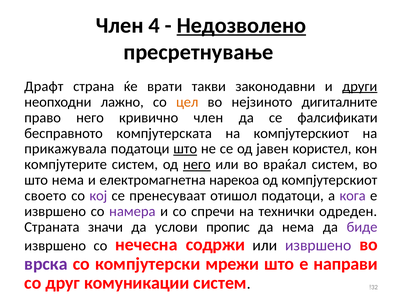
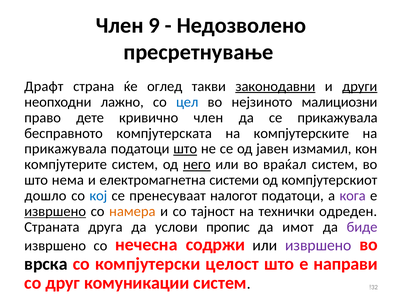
4: 4 -> 9 (154, 25)
Недозволено underline: present -> none (241, 25)
врати: врати -> оглед (165, 86)
законодавни underline: none -> present (275, 86)
цел colour: orange -> blue (187, 102)
дигиталните: дигиталните -> малициозни (340, 102)
право него: него -> дете (90, 118)
се фалсификати: фалсификати -> прикажувала (338, 118)
на компјутерскиот: компјутерскиот -> компјутерските (301, 133)
користел: користел -> измамил (322, 149)
нарекоа: нарекоа -> системи (234, 180)
своето: своето -> дошло (45, 196)
кој colour: purple -> blue (98, 196)
отишол: отишол -> налогот (234, 196)
извршено underline: none -> present (55, 212)
намера colour: purple -> orange (132, 212)
спречи: спречи -> тајност (213, 212)
значи: значи -> друга (105, 227)
да нема: нема -> имот (298, 227)
врска colour: purple -> black (46, 264)
мрежи: мрежи -> целост (232, 264)
